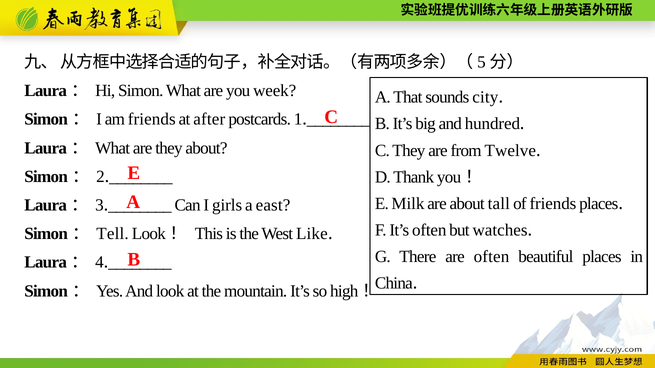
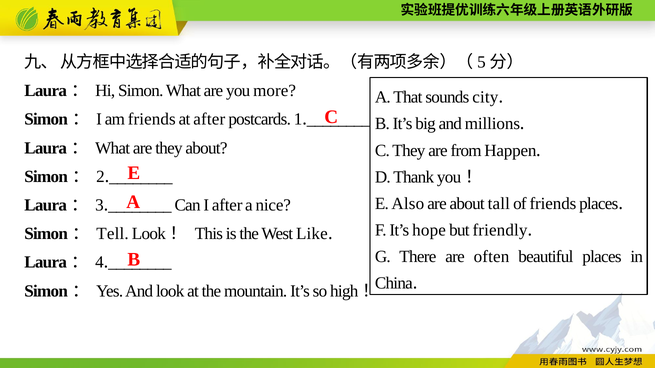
week: week -> more (275, 91)
hundred: hundred -> millions (492, 124)
Twelve: Twelve -> Happen (510, 151)
Milk: Milk -> Also (408, 204)
I girls: girls -> after (227, 205)
east: east -> nice (273, 205)
It’s often: often -> hope (429, 230)
watches: watches -> friendly (500, 230)
